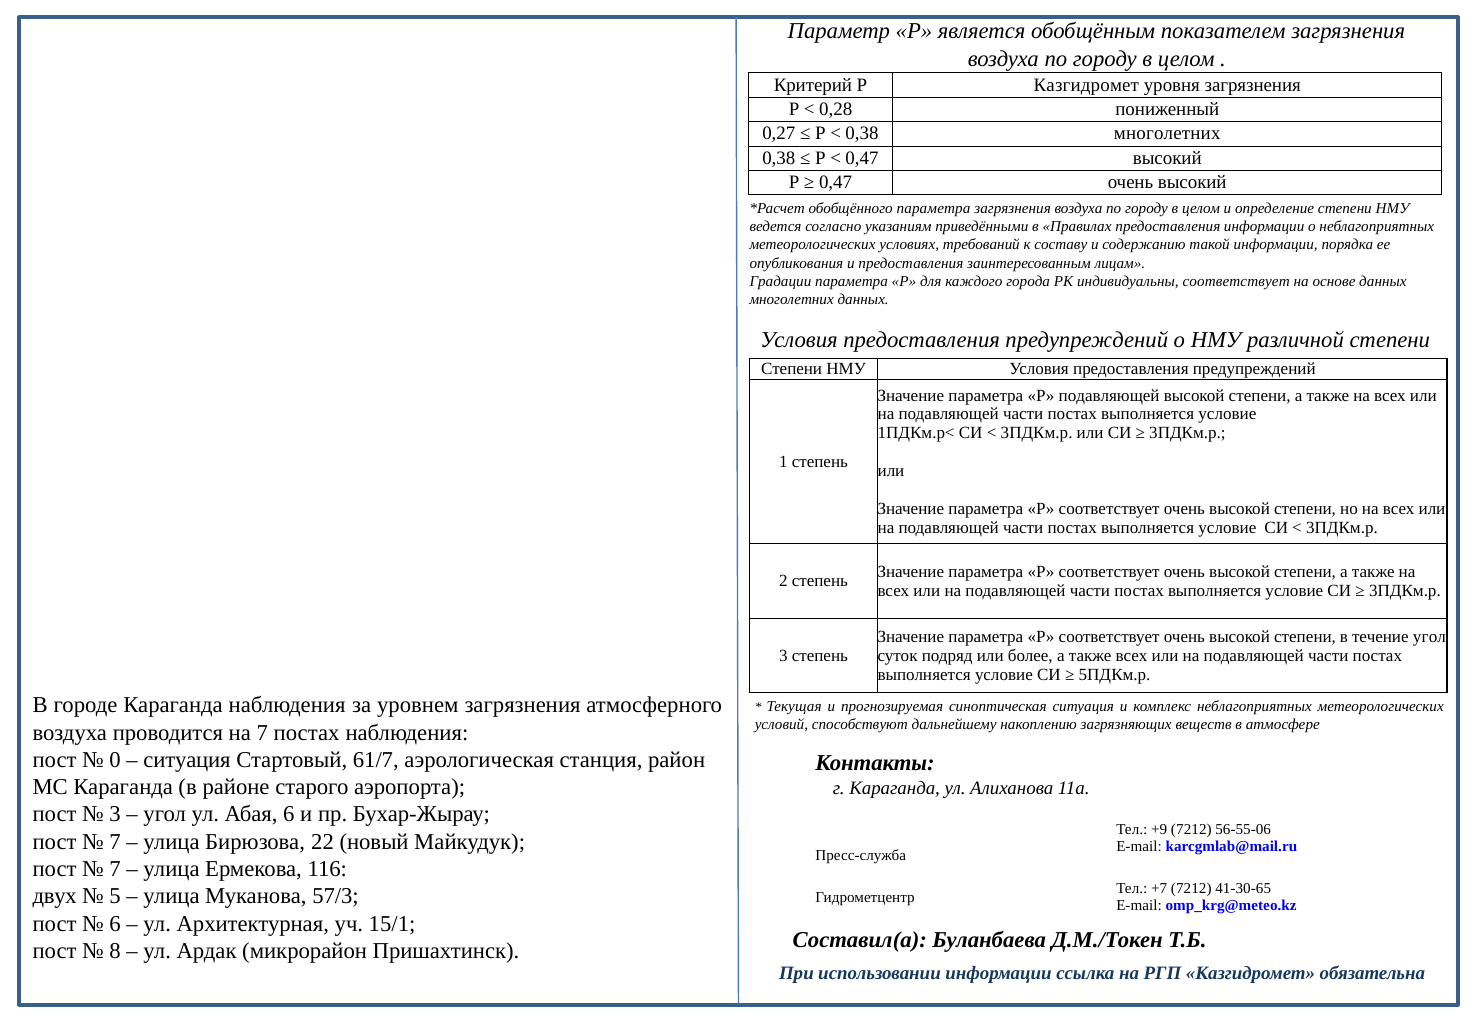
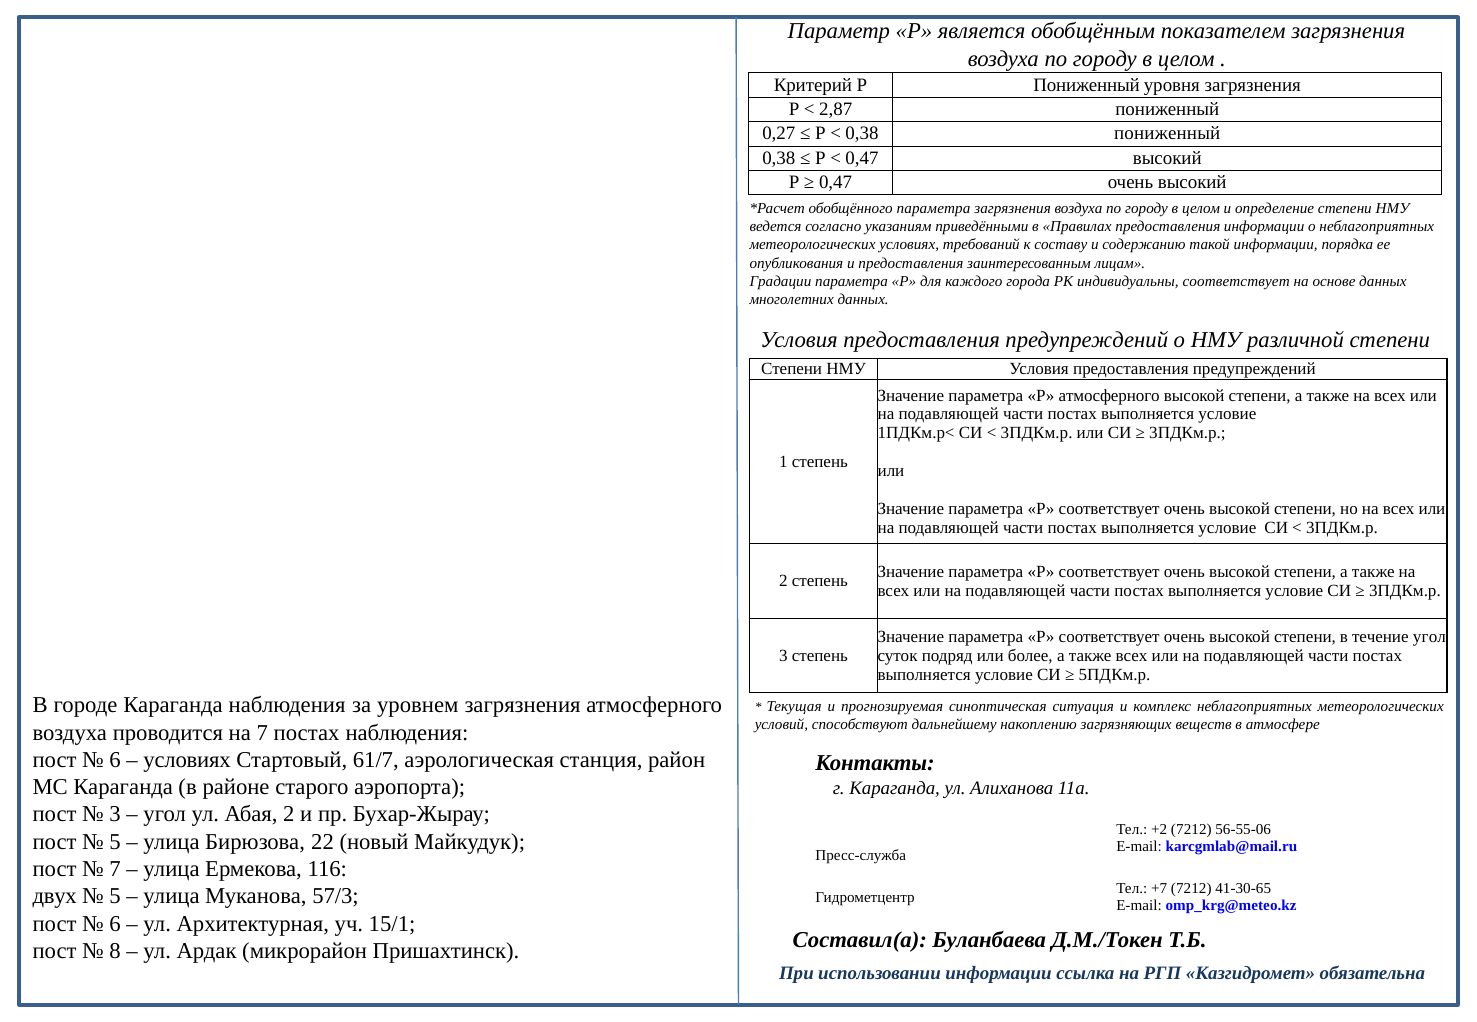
Р Казгидромет: Казгидромет -> Пониженный (1087, 85)
0,28: 0,28 -> 2,87 (836, 109)
0,38 многолетних: многолетних -> пониженный (1167, 134)
Р подавляющей: подавляющей -> атмосферного (1109, 396)
0: 0 -> 6 (115, 760)
ситуация: ситуация -> условиях (187, 760)
Абая 6: 6 -> 2 (289, 815)
+9: +9 -> +2 (1159, 830)
7: 7 -> 5 (115, 842)
